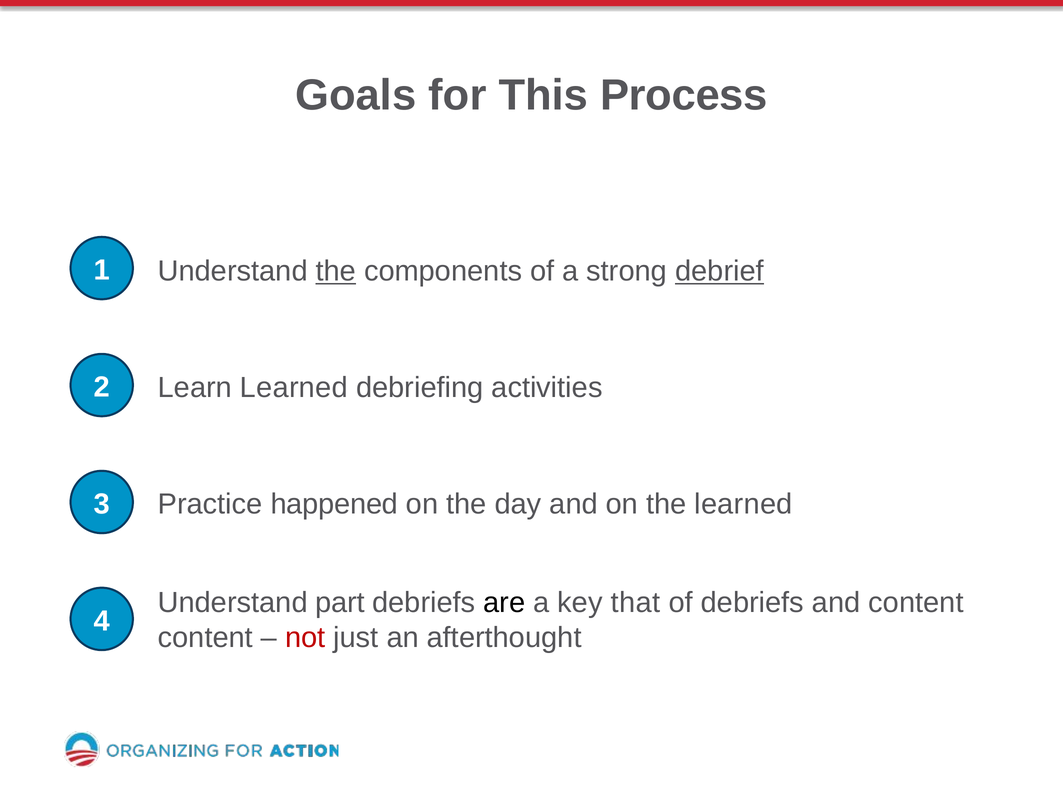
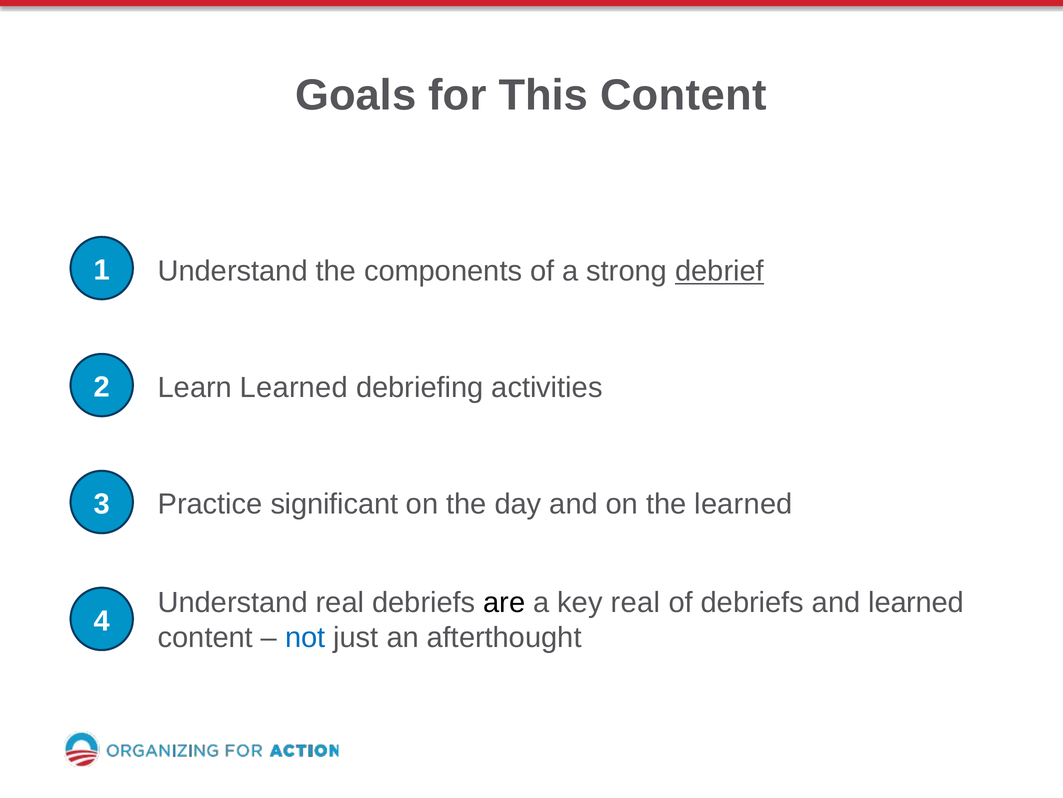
This Process: Process -> Content (683, 95)
the underline: present -> none (336, 271)
happened: happened -> significant (334, 503)
Understand part: part -> real (340, 602)
key that: that -> real (635, 602)
and content: content -> learned (916, 602)
not colour: red -> blue (305, 637)
